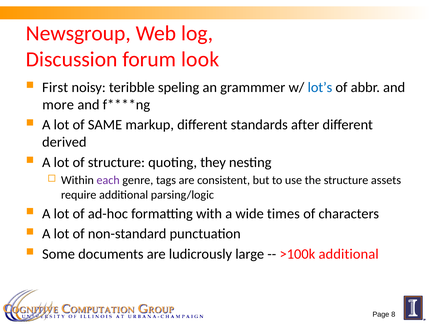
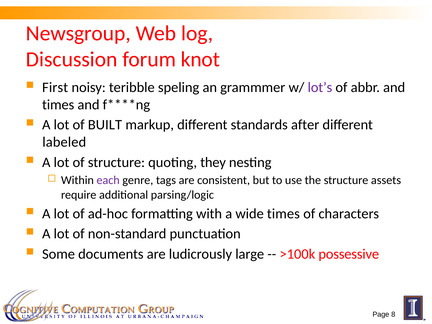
look: look -> knot (200, 59)
lot’s colour: blue -> purple (320, 87)
more: more -> times (58, 105)
SAME: SAME -> BUILT (105, 125)
derived: derived -> labeled (64, 142)
>100k additional: additional -> possessive (349, 254)
